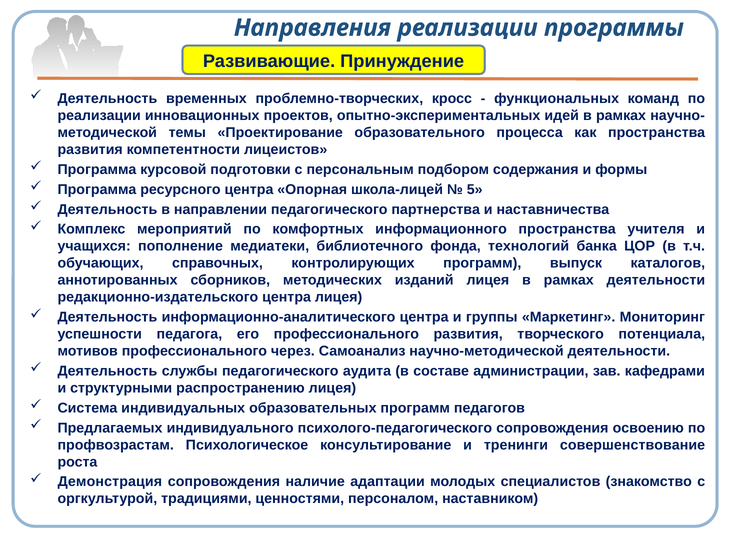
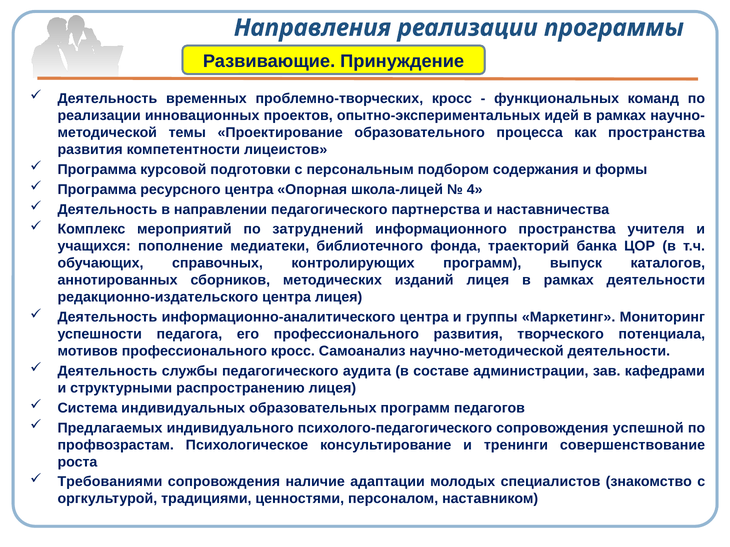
5: 5 -> 4 (475, 190)
комфортных: комфортных -> затруднений (318, 229)
технологий: технологий -> траекторий (529, 246)
профессионального через: через -> кросс (293, 352)
освоению: освоению -> успешной (648, 428)
Демонстрация: Демонстрация -> Требованиями (110, 482)
